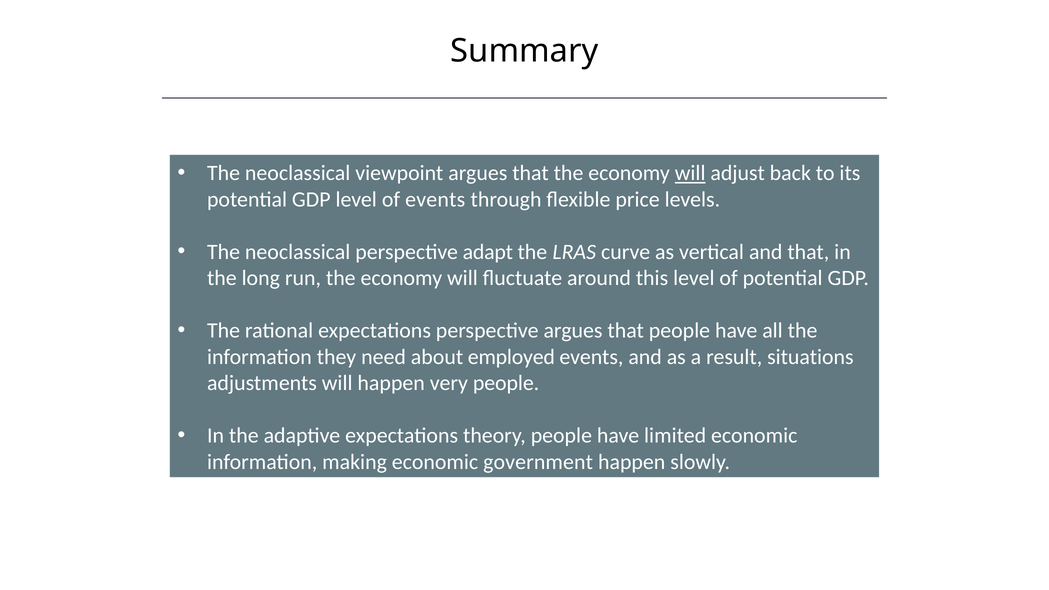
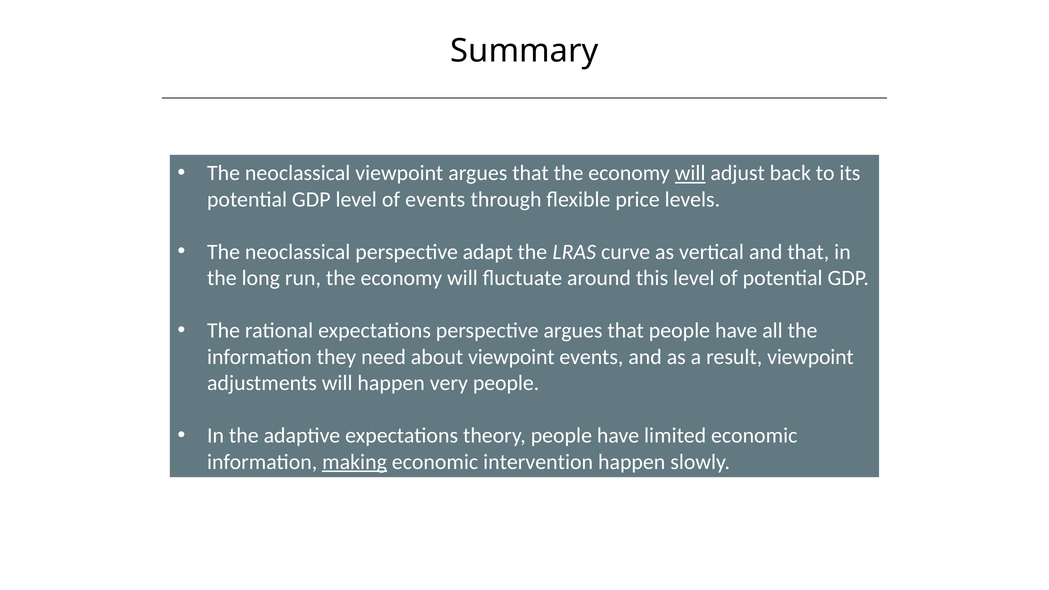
about employed: employed -> viewpoint (511, 357)
result situations: situations -> viewpoint (810, 357)
making underline: none -> present (355, 462)
government: government -> intervention (538, 462)
